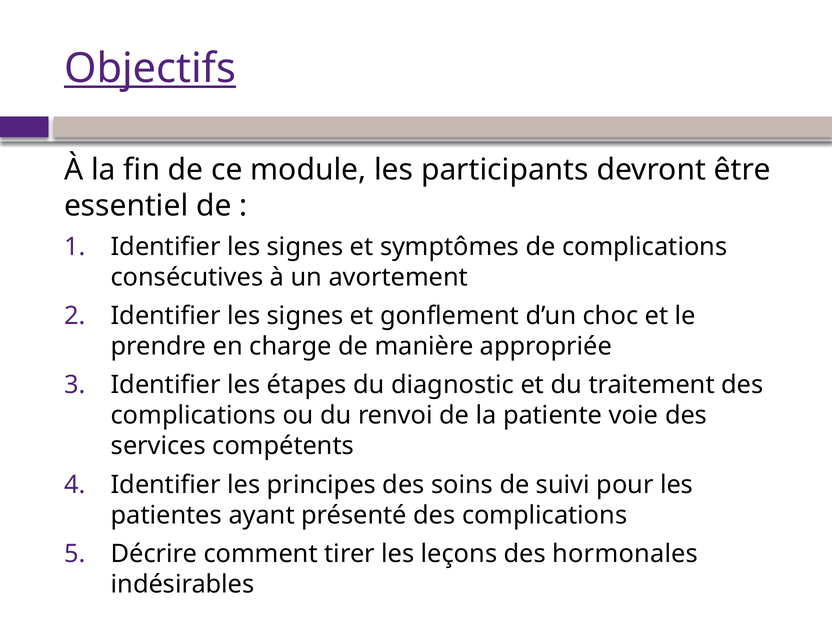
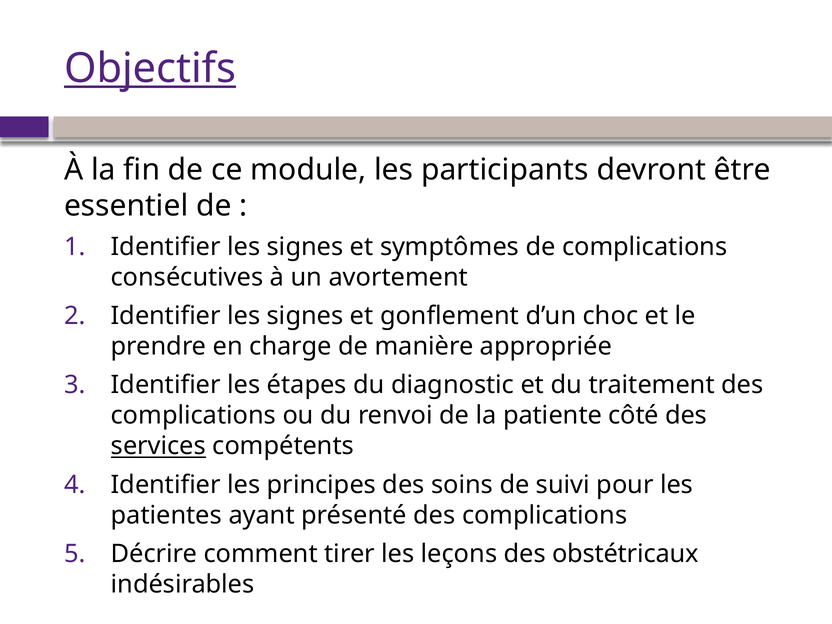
voie: voie -> côté (634, 416)
services underline: none -> present (158, 446)
hormonales: hormonales -> obstétricaux (625, 554)
